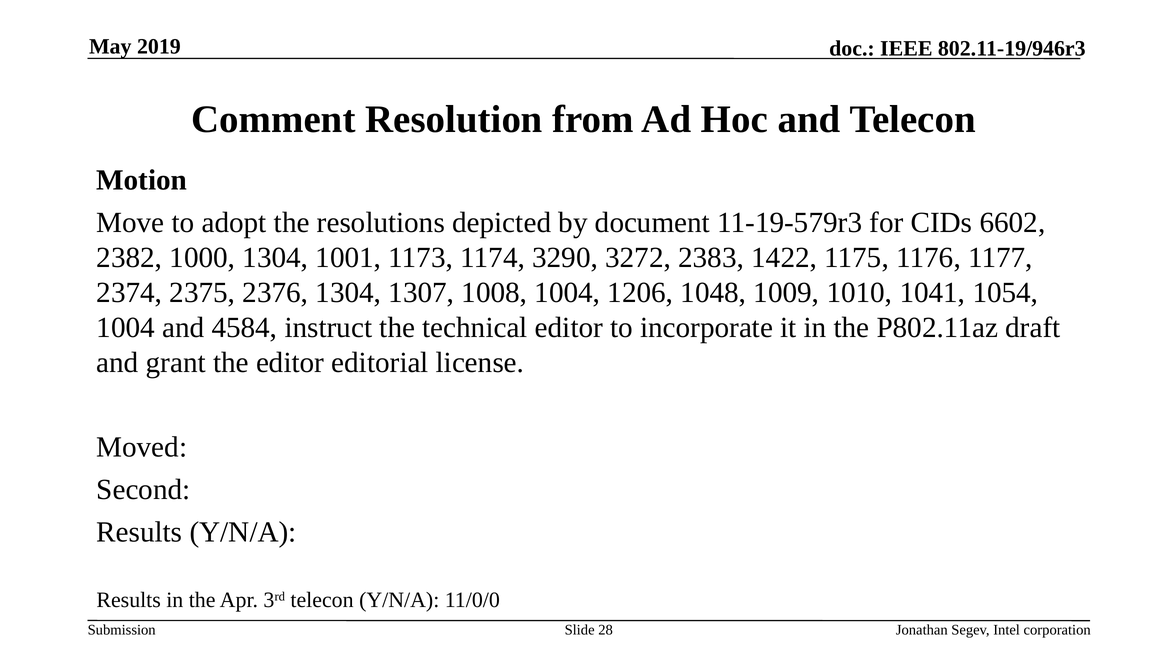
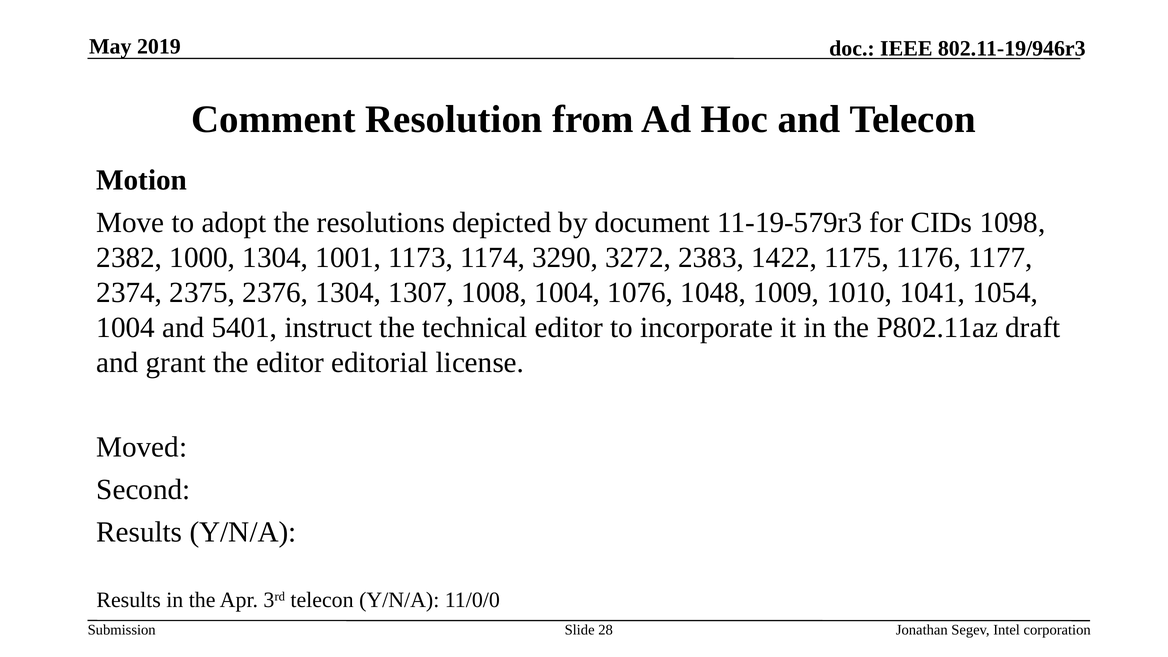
6602: 6602 -> 1098 (1012, 222)
1206: 1206 -> 1076 (640, 292)
4584: 4584 -> 5401 (244, 327)
